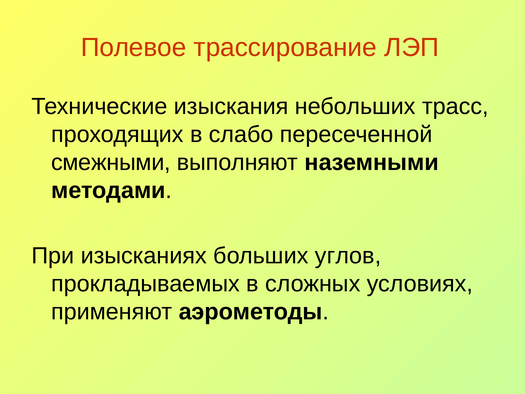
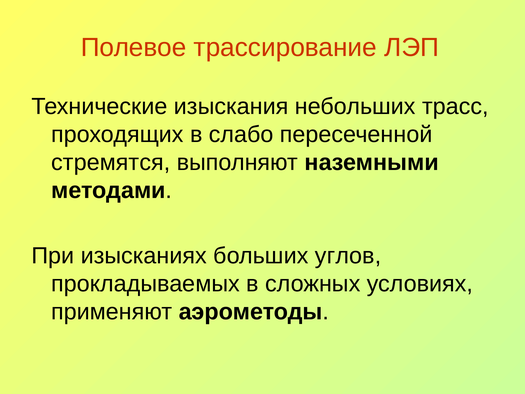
смежными: смежными -> стремятся (111, 162)
